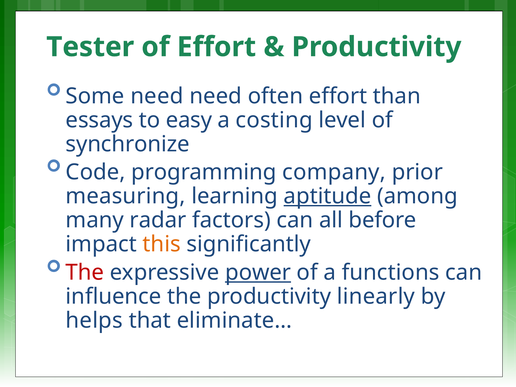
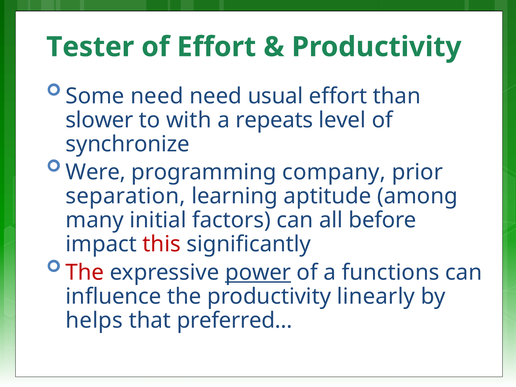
often: often -> usual (275, 96)
essays: essays -> slower (99, 120)
easy: easy -> with (189, 120)
costing: costing -> repeats (274, 120)
Code: Code -> Were (96, 172)
measuring: measuring -> separation (125, 196)
aptitude underline: present -> none (328, 196)
radar: radar -> initial (158, 220)
this colour: orange -> red (162, 244)
eliminate…: eliminate… -> preferred… (235, 320)
